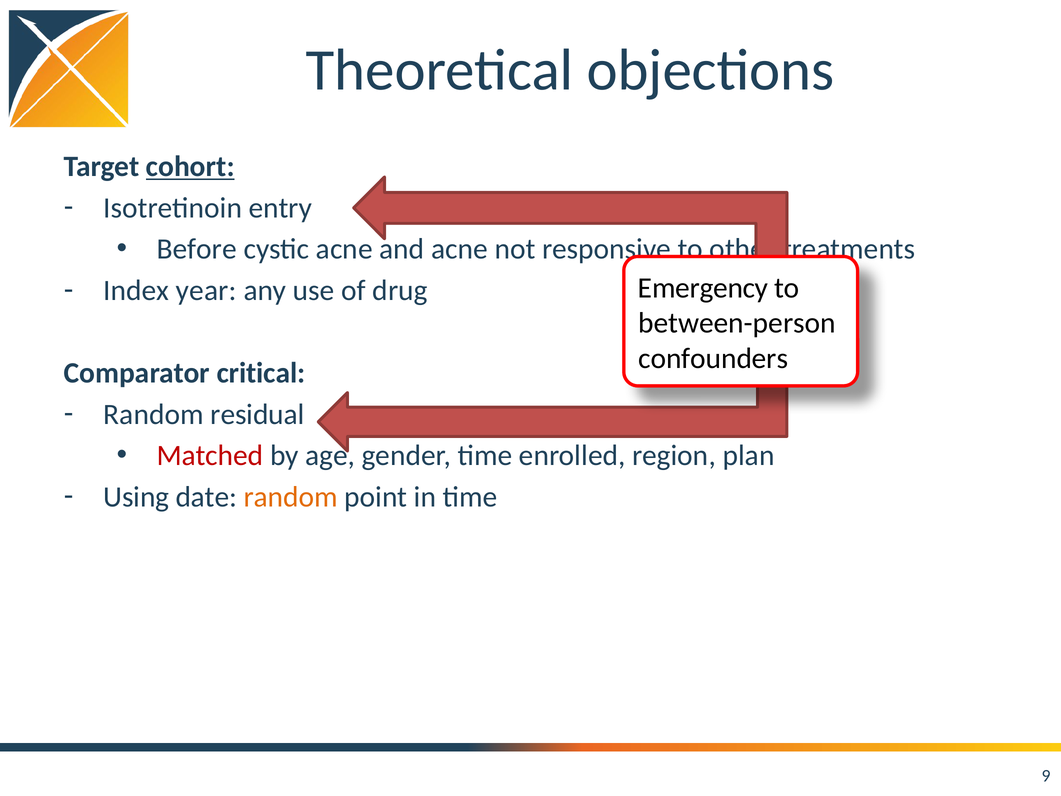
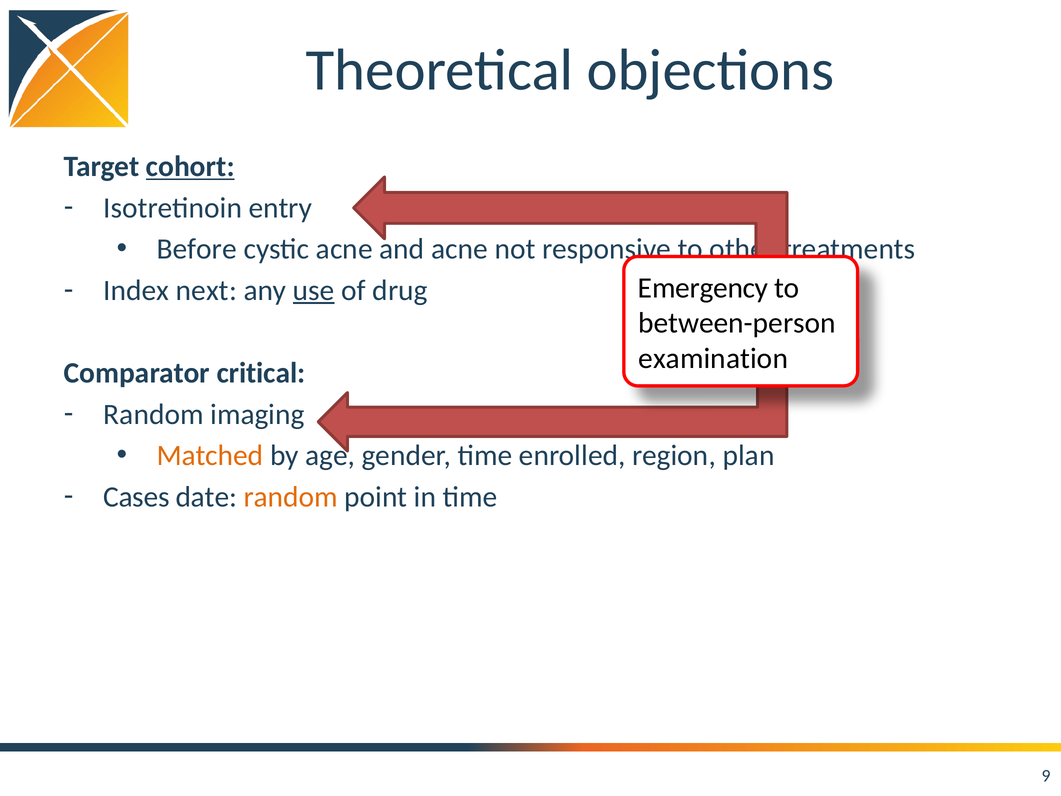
year: year -> next (206, 290)
use underline: none -> present (314, 290)
confounders: confounders -> examination (713, 358)
residual: residual -> imaging (257, 414)
Matched colour: red -> orange (210, 455)
Using: Using -> Cases (136, 497)
